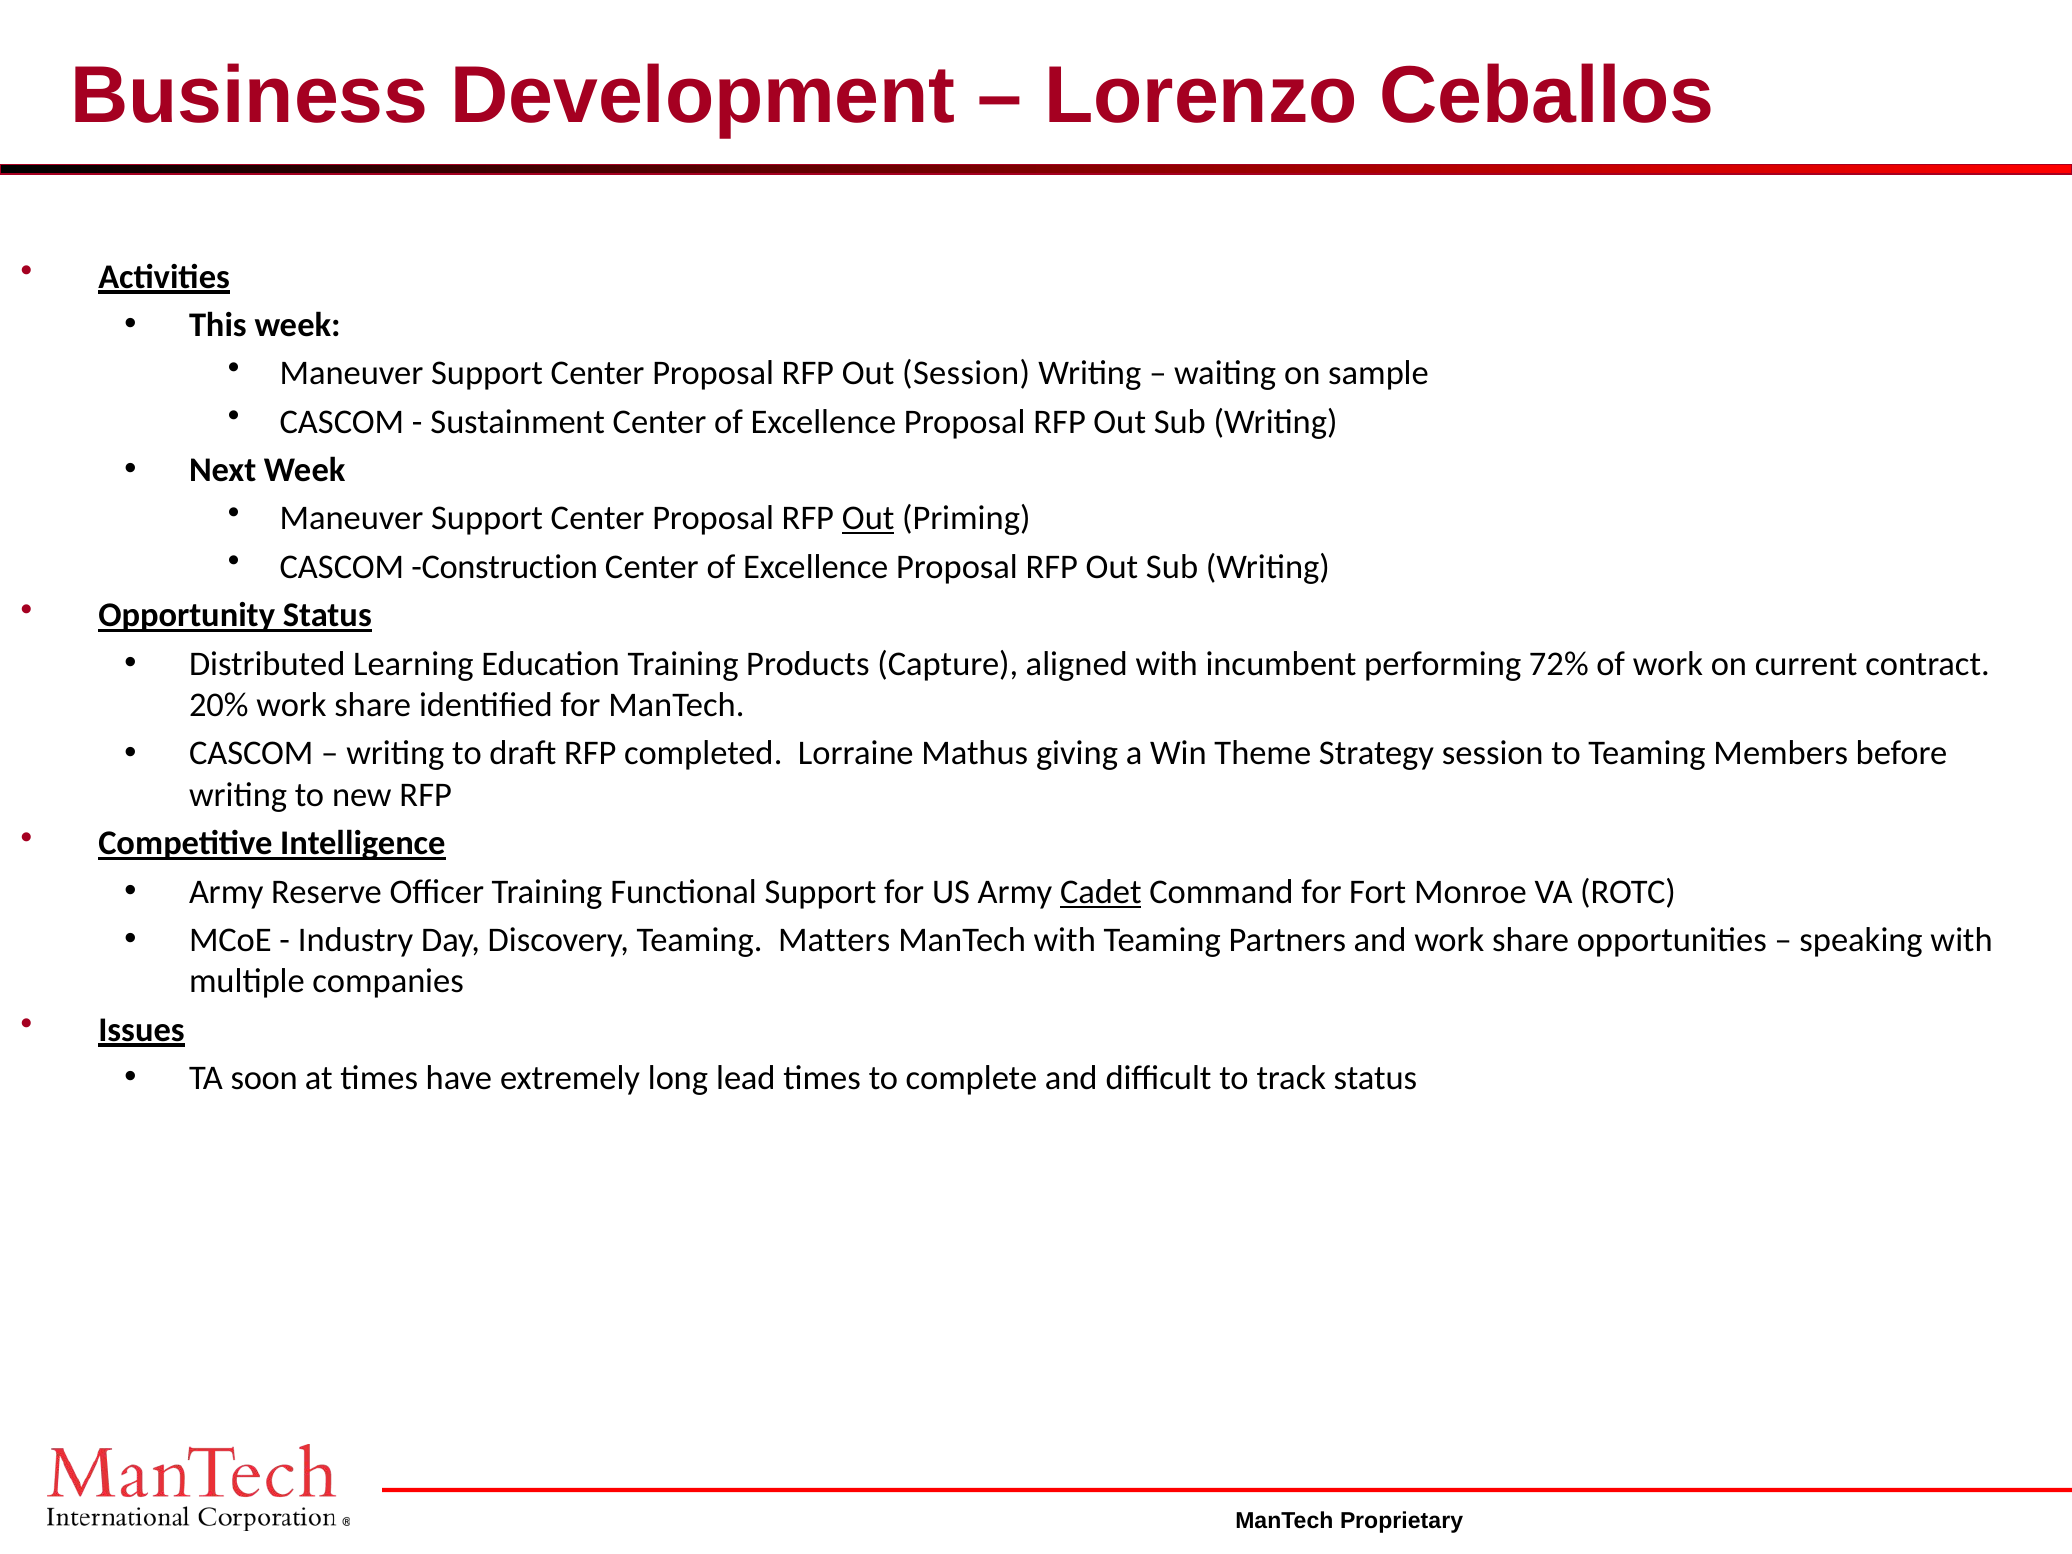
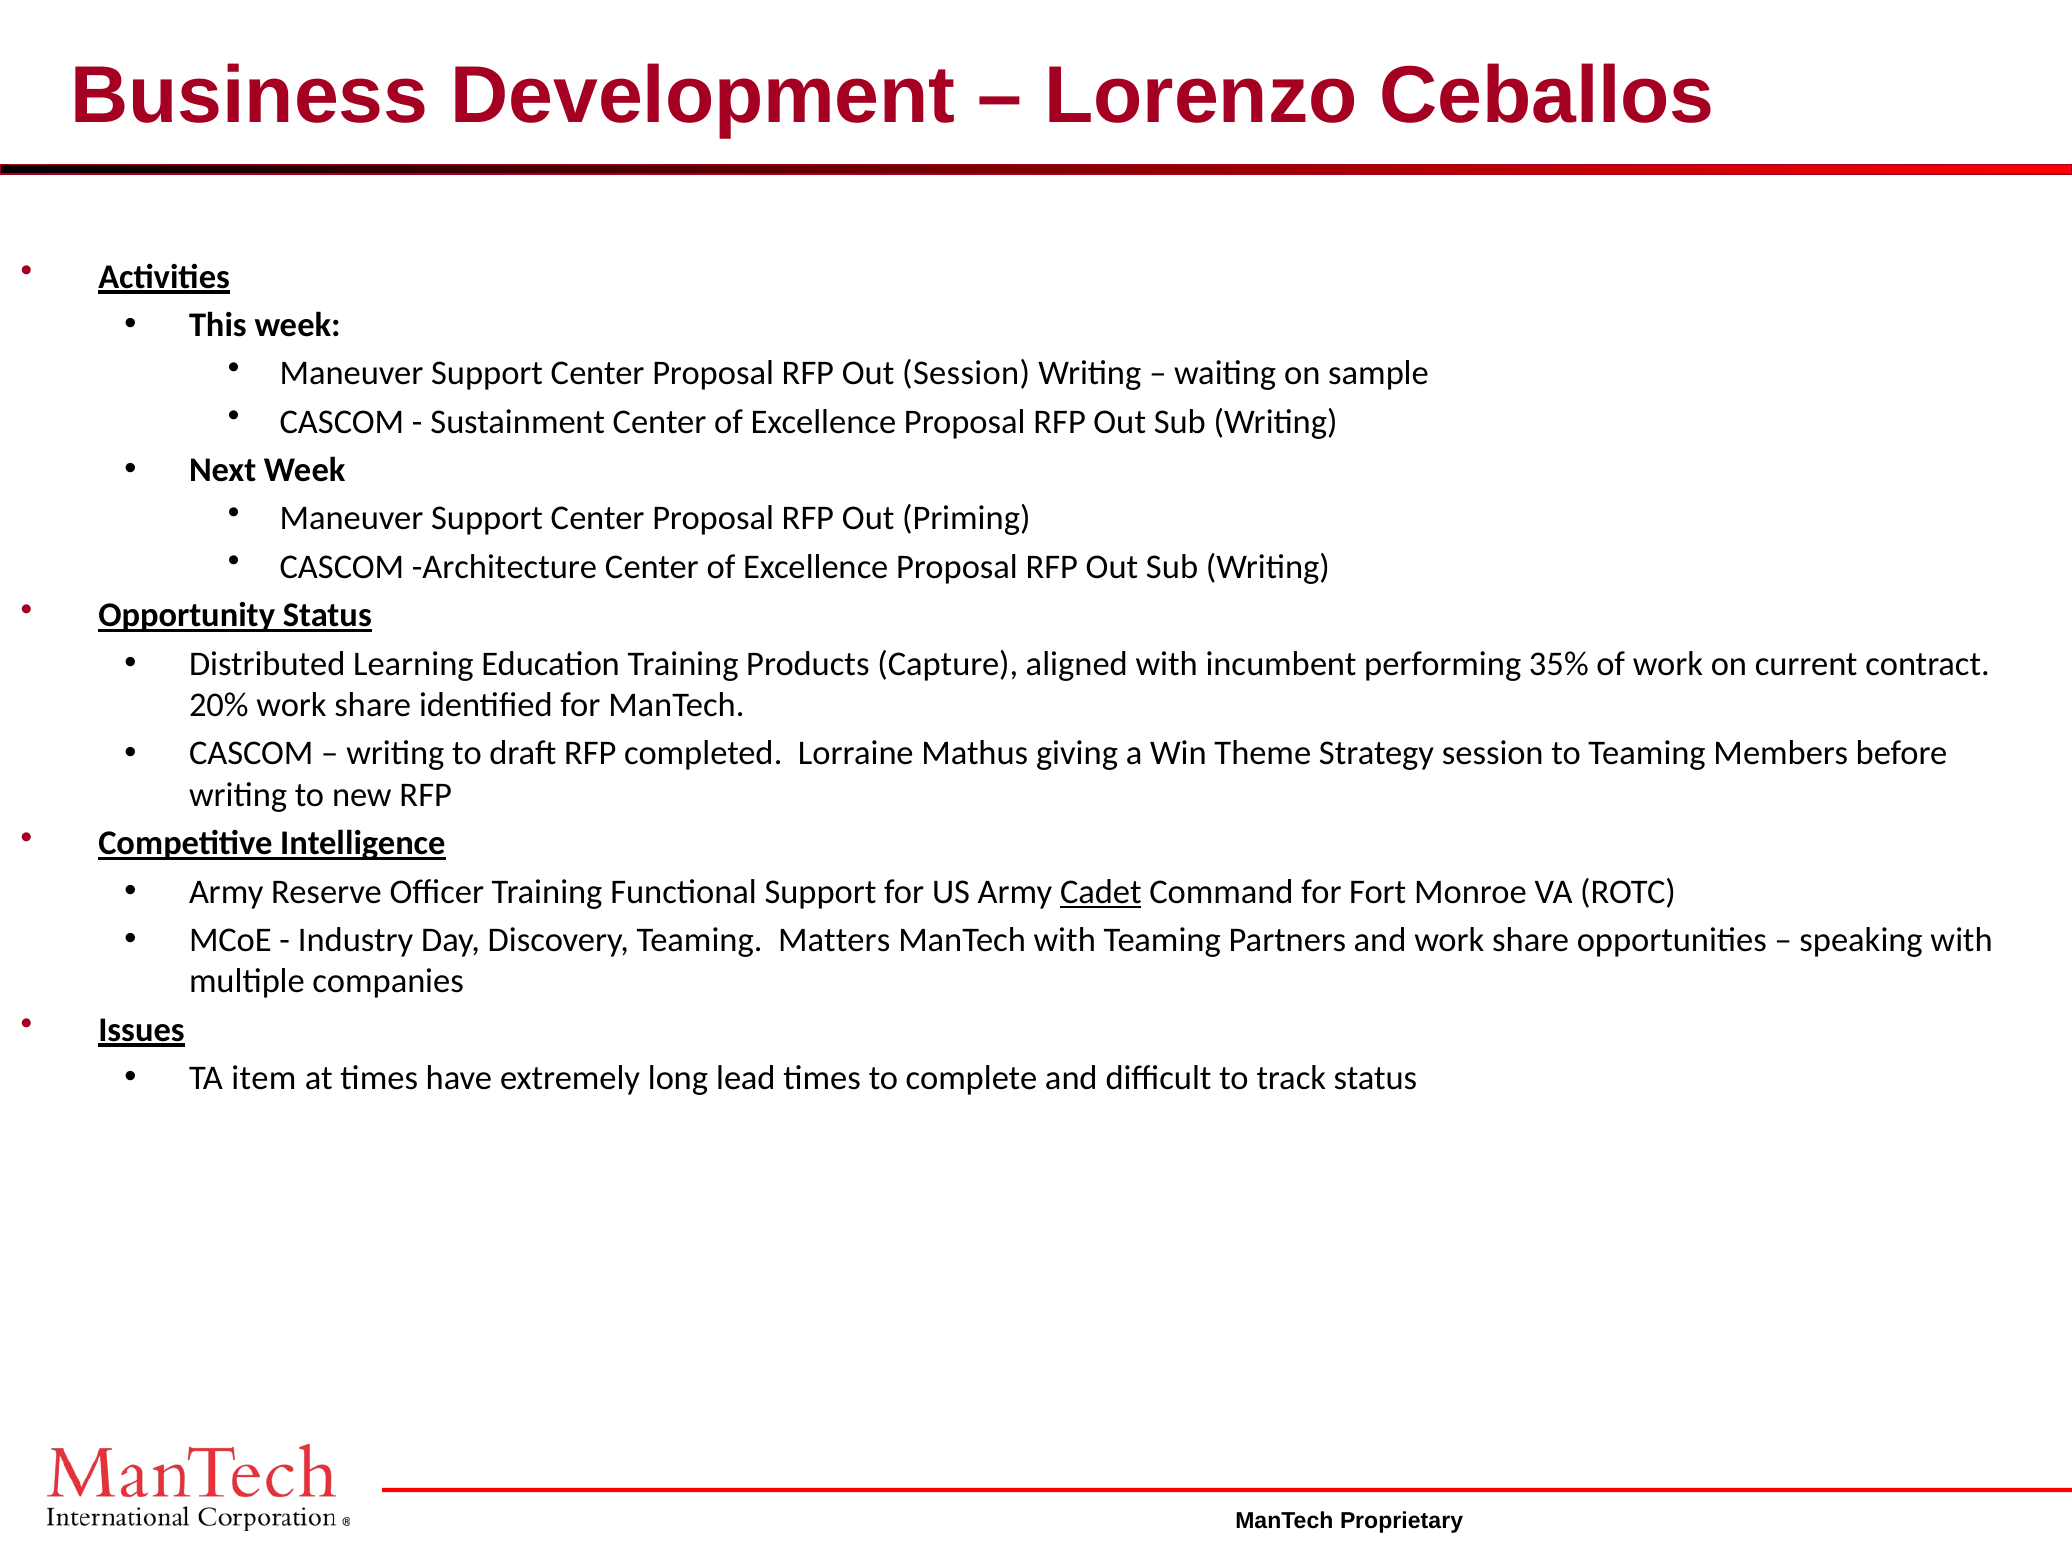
Out underline: present -> none (868, 519)
Construction: Construction -> Architecture (504, 567)
72%: 72% -> 35% (1559, 664)
soon: soon -> item (264, 1078)
